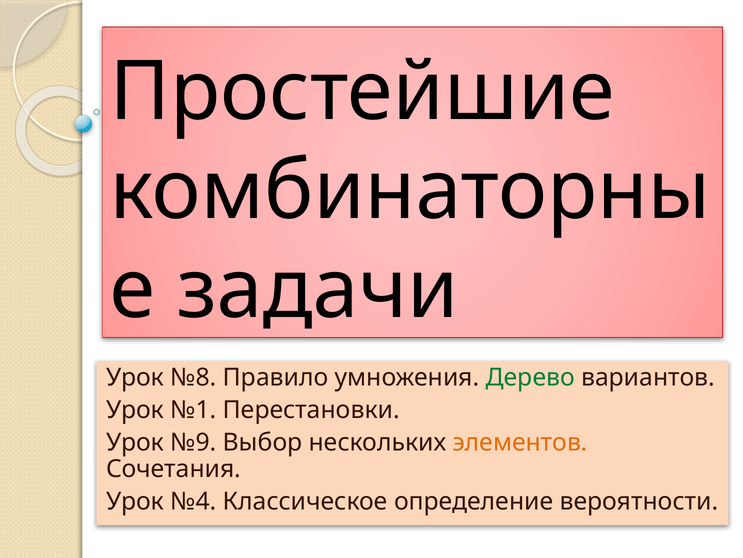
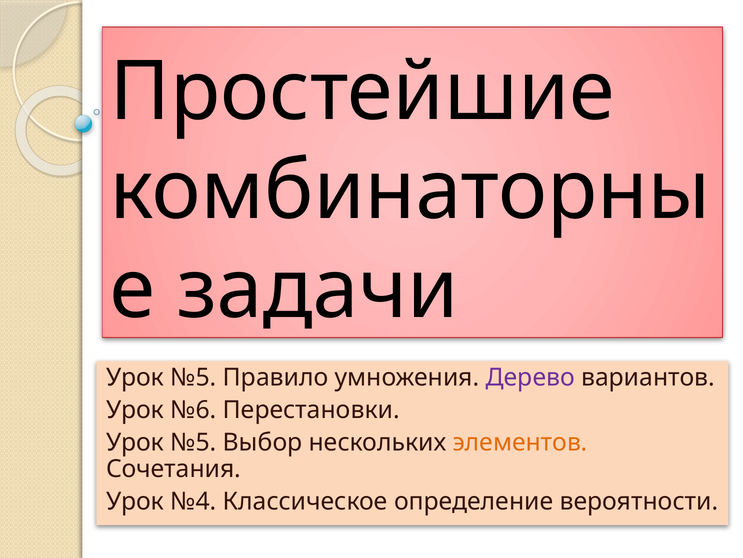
№8: №8 -> №5 (193, 377)
Дерево colour: green -> purple (530, 377)
№1: №1 -> №6 (193, 409)
№9: №9 -> №5 (193, 442)
